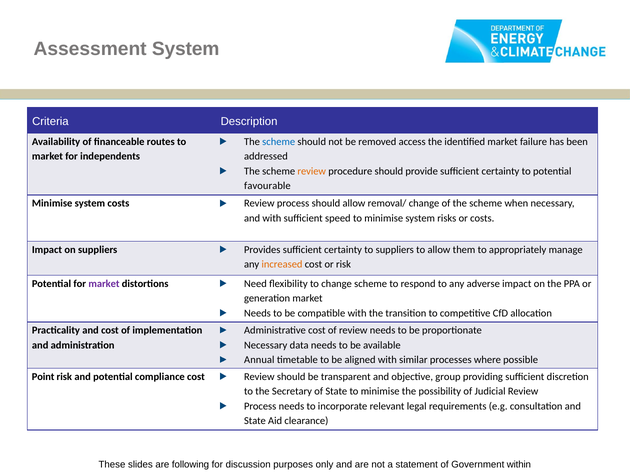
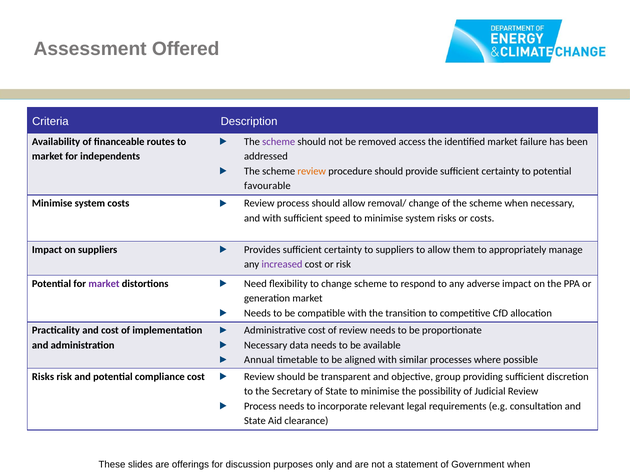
Assessment System: System -> Offered (186, 49)
scheme colour: blue -> purple (279, 142)
increased colour: orange -> purple (282, 264)
Point: Point -> Risks (43, 376)
following: following -> offerings (190, 464)
Government within: within -> when (519, 464)
